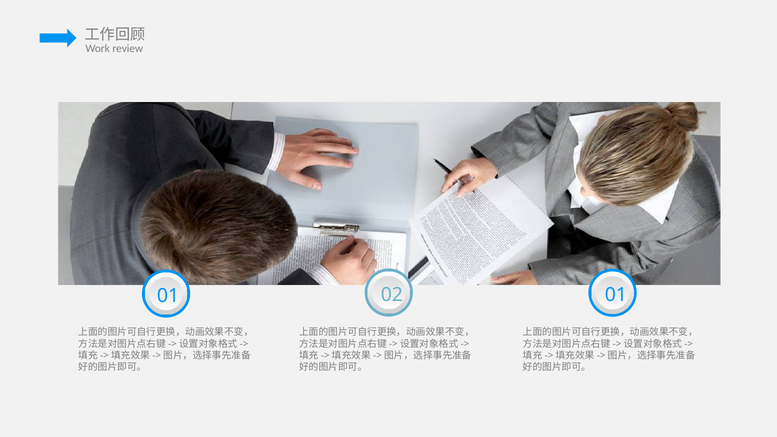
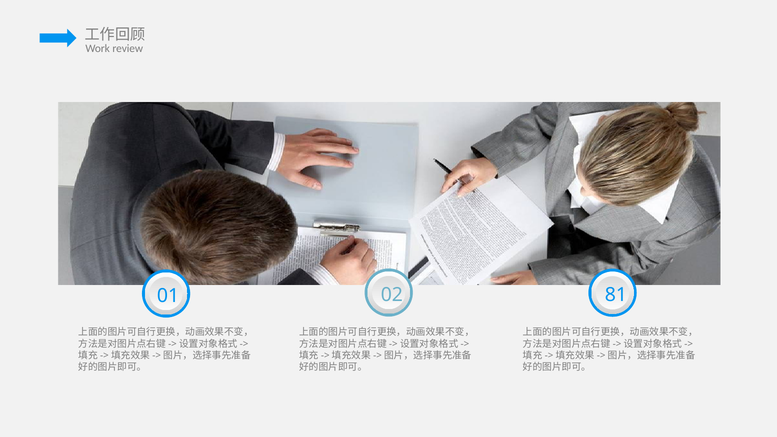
02 01: 01 -> 81 (616, 295)
